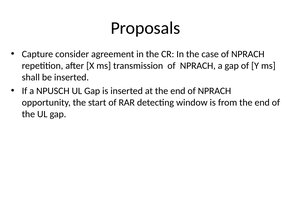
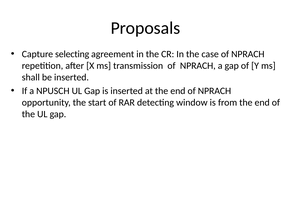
consider: consider -> selecting (72, 54)
